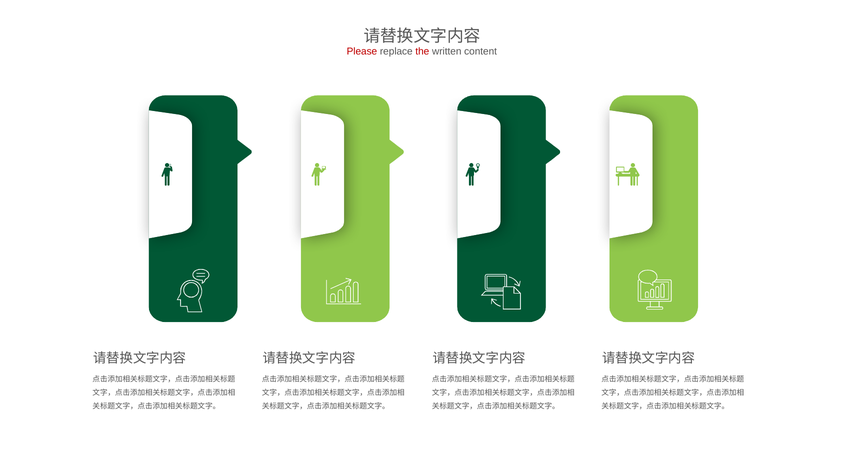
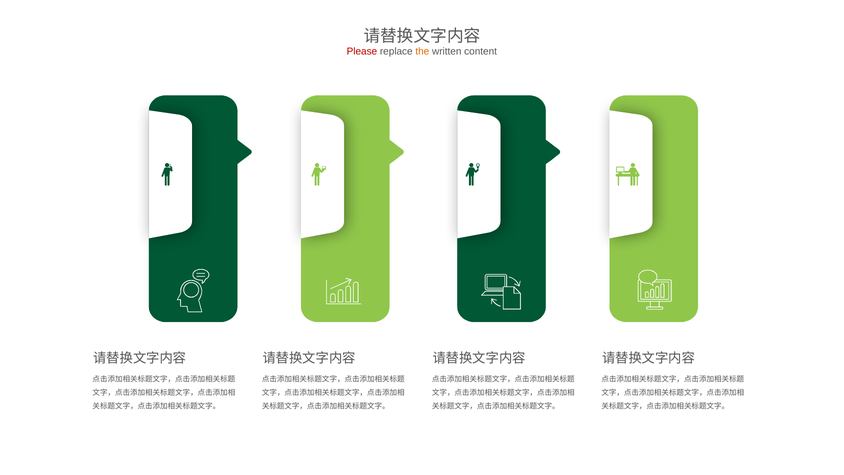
the colour: red -> orange (422, 51)
